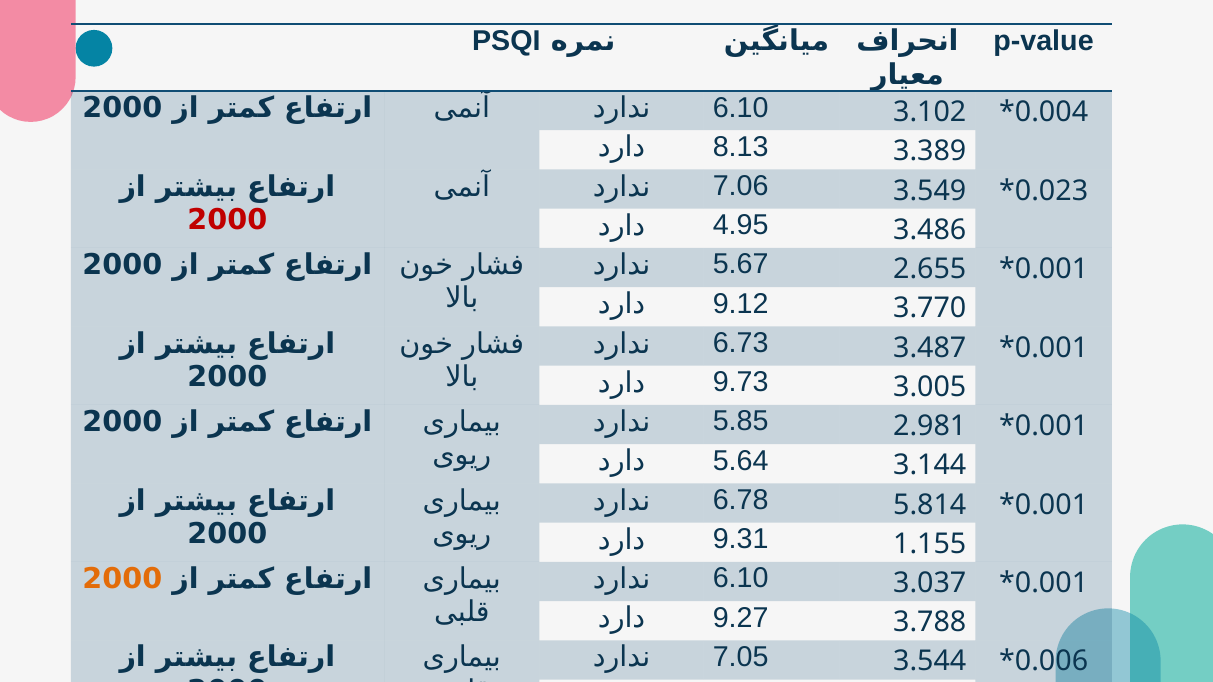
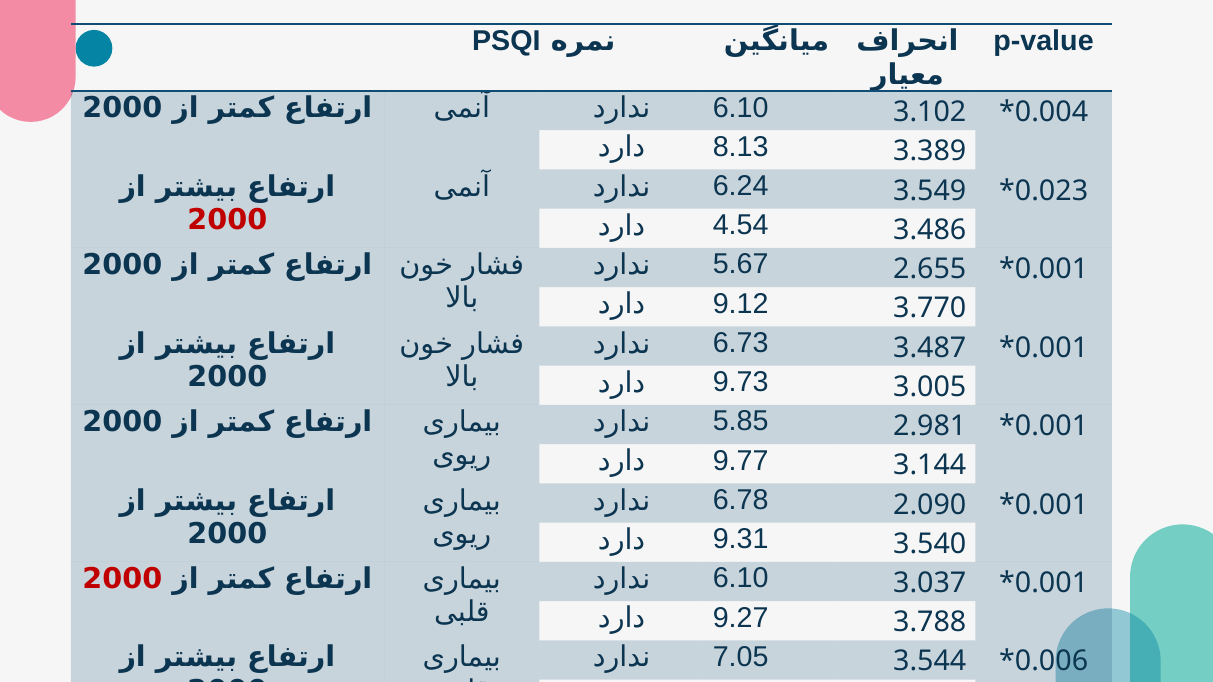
7.06: 7.06 -> 6.24 (741, 186)
4.95: 4.95 -> 4.54 (741, 225)
5.64: 5.64 -> 9.77 (741, 461)
5.814: 5.814 -> 2.090 (930, 505)
1.155: 1.155 -> 3.540 (930, 544)
2000 colour: orange -> red (122, 579)
